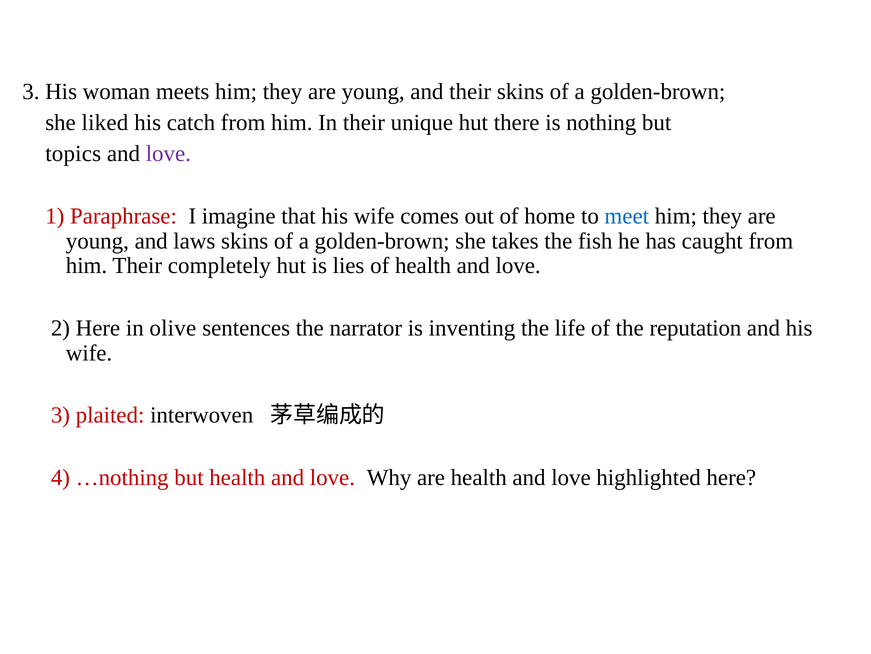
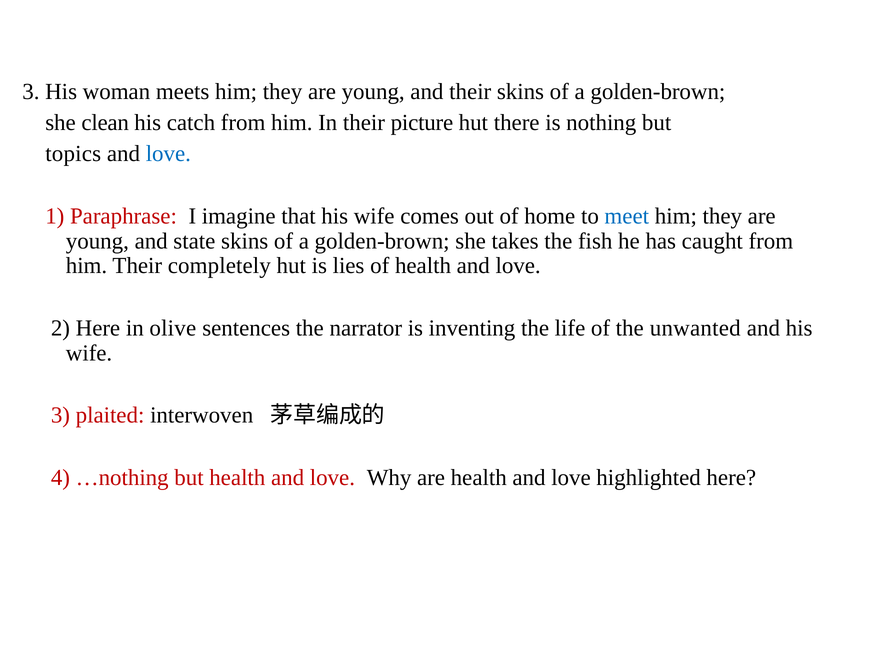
liked: liked -> clean (105, 123)
unique: unique -> picture (422, 123)
love colour: purple -> blue (168, 154)
laws: laws -> state (194, 241)
reputation: reputation -> unwanted (695, 328)
